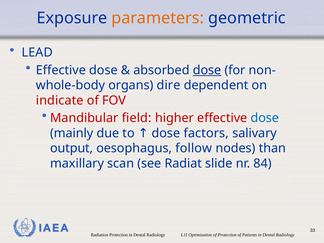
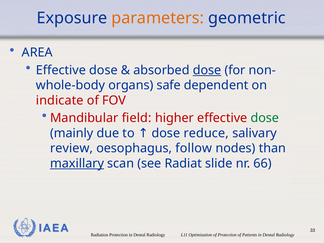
LEAD: LEAD -> AREA (37, 52)
dire: dire -> safe (169, 85)
dose colour: blue -> green (265, 118)
factors: factors -> reduce (206, 133)
output: output -> review (72, 148)
maxillary underline: none -> present (77, 163)
84: 84 -> 66 (262, 163)
